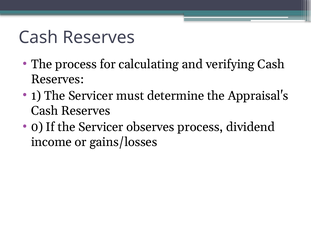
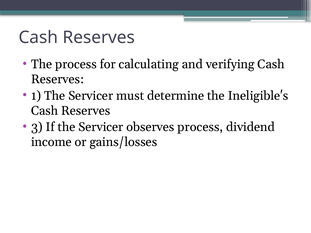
Appraisal's: Appraisal's -> Ineligible's (258, 96)
0: 0 -> 3 (37, 127)
